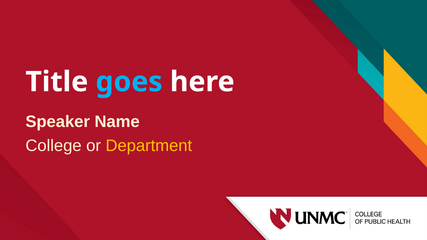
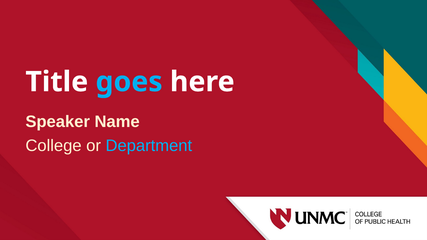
Department colour: yellow -> light blue (149, 146)
